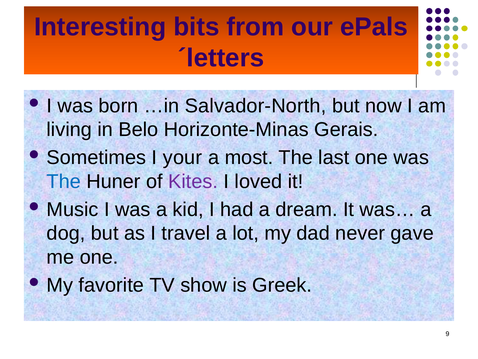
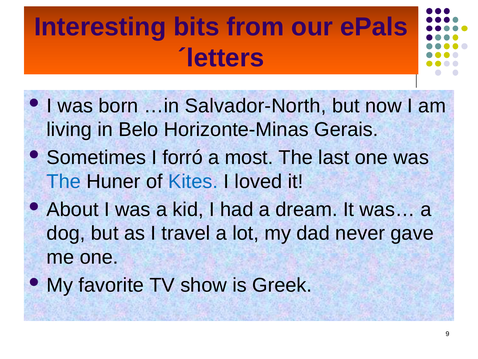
your: your -> forró (183, 157)
Kites colour: purple -> blue (193, 181)
Music: Music -> About (73, 209)
